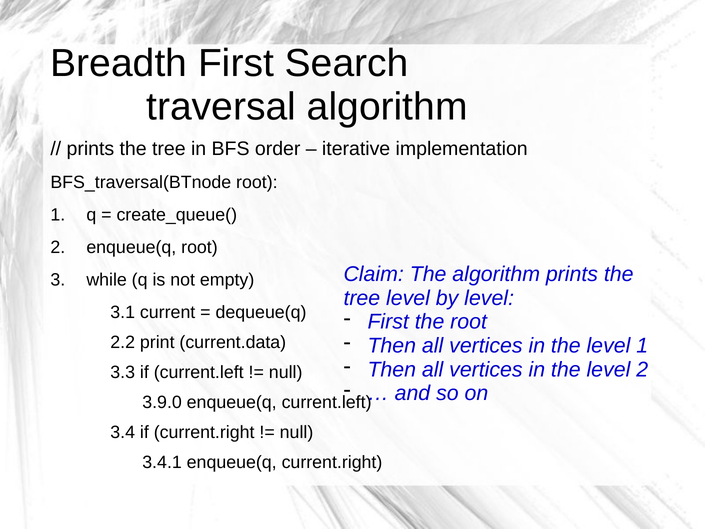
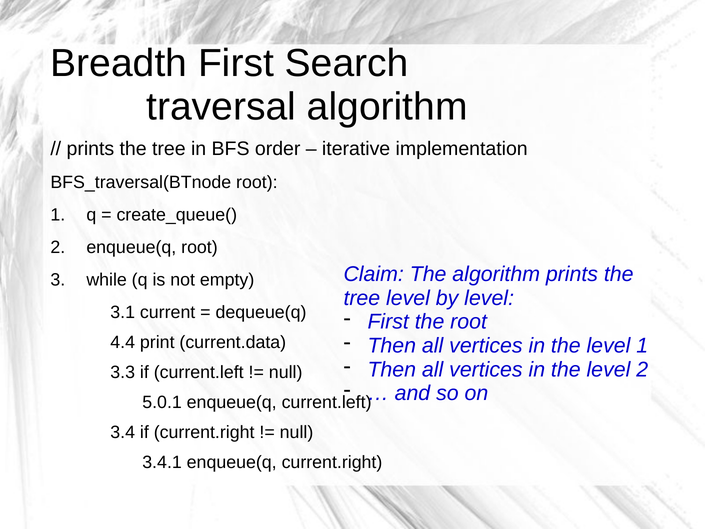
2.2: 2.2 -> 4.4 (123, 342)
3.9.0: 3.9.0 -> 5.0.1 (162, 402)
